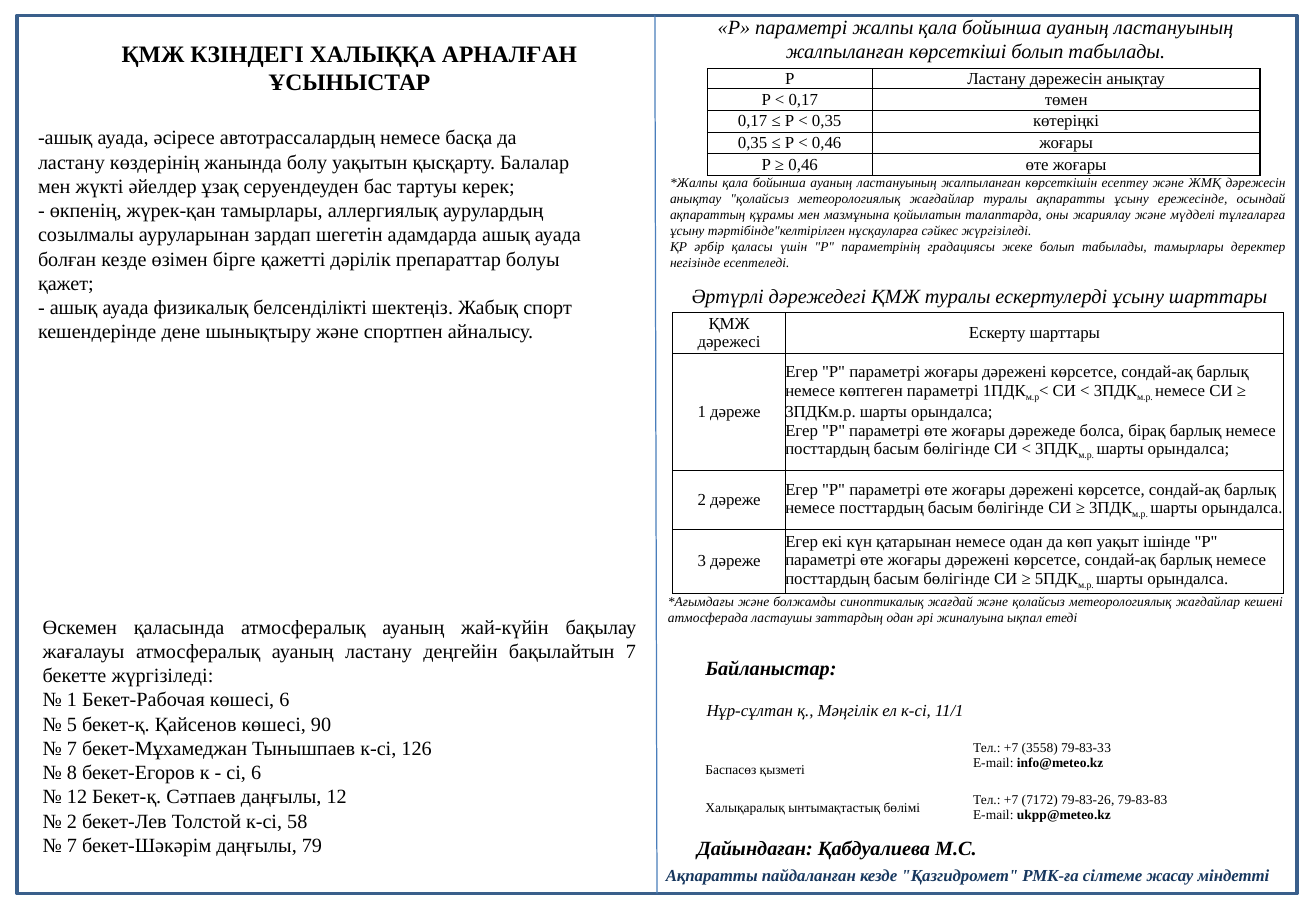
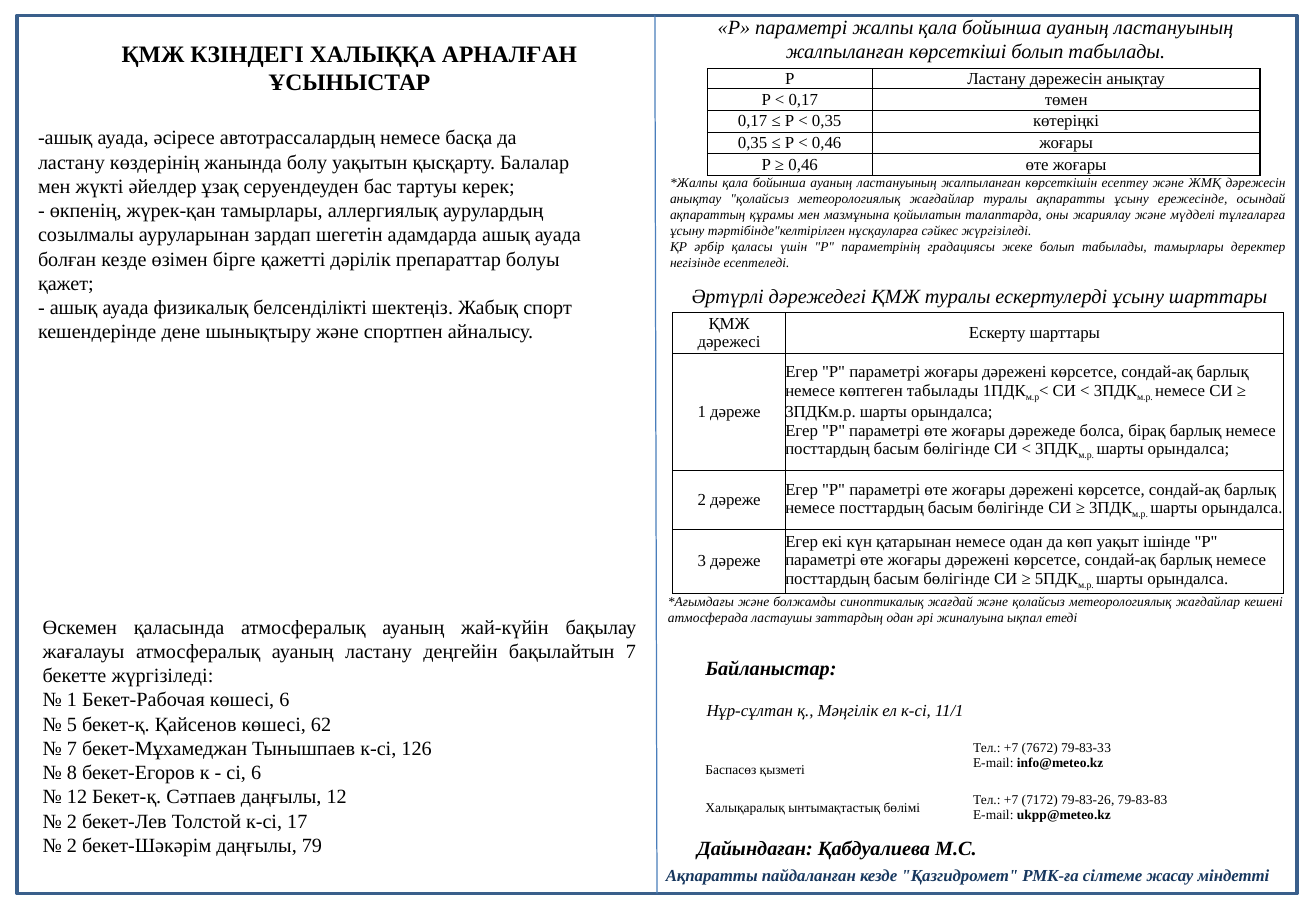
көптеген параметрі: параметрі -> табылады (943, 391)
90: 90 -> 62 (321, 725)
3558: 3558 -> 7672 (1040, 749)
58: 58 -> 17 (297, 822)
7: 7 -> 2 (72, 846)
